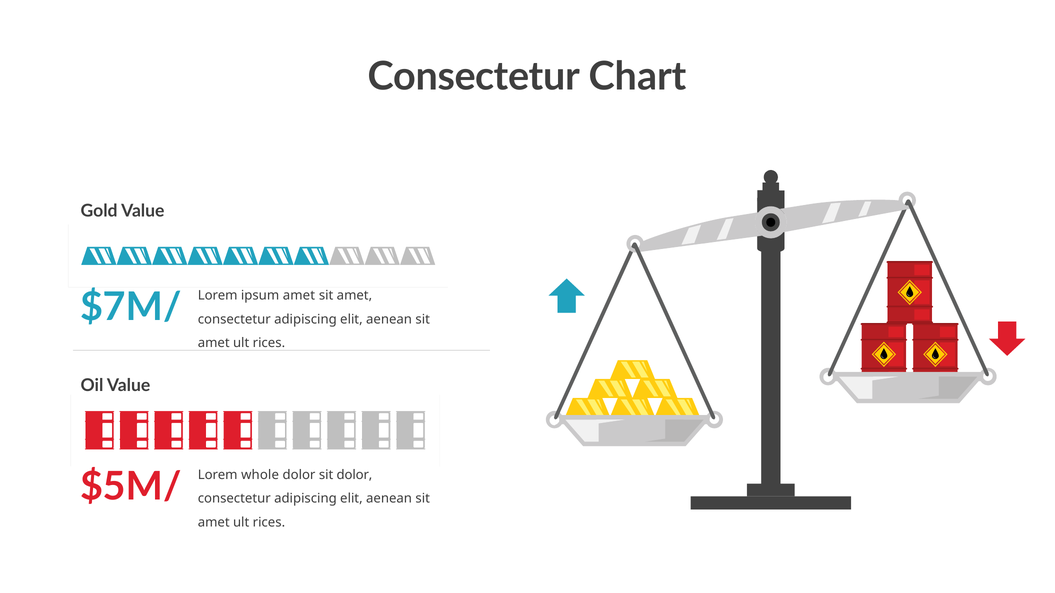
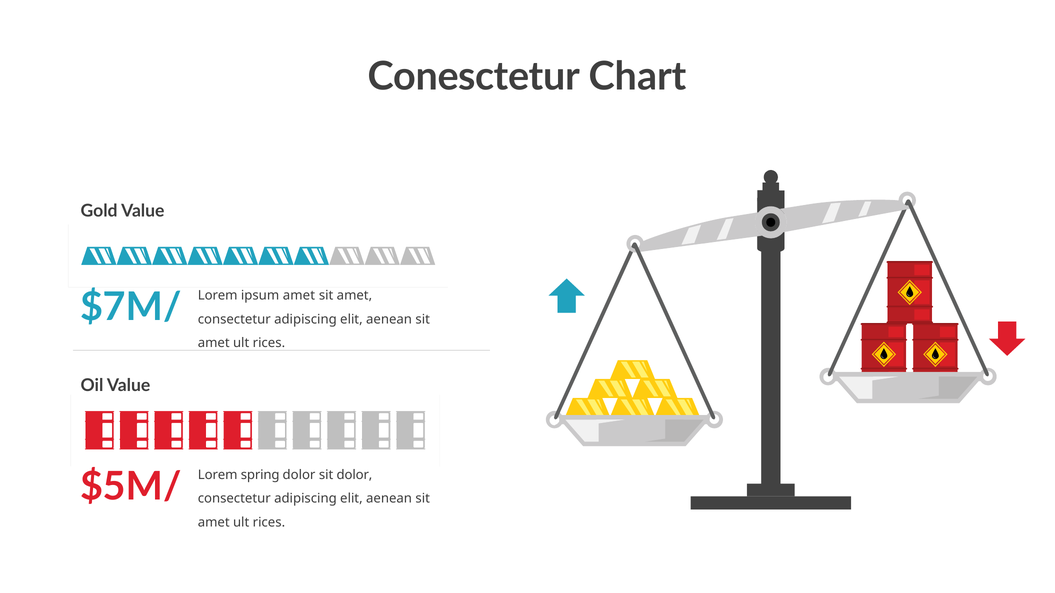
Consectetur: Consectetur -> Conesctetur (474, 77)
whole: whole -> spring (260, 475)
